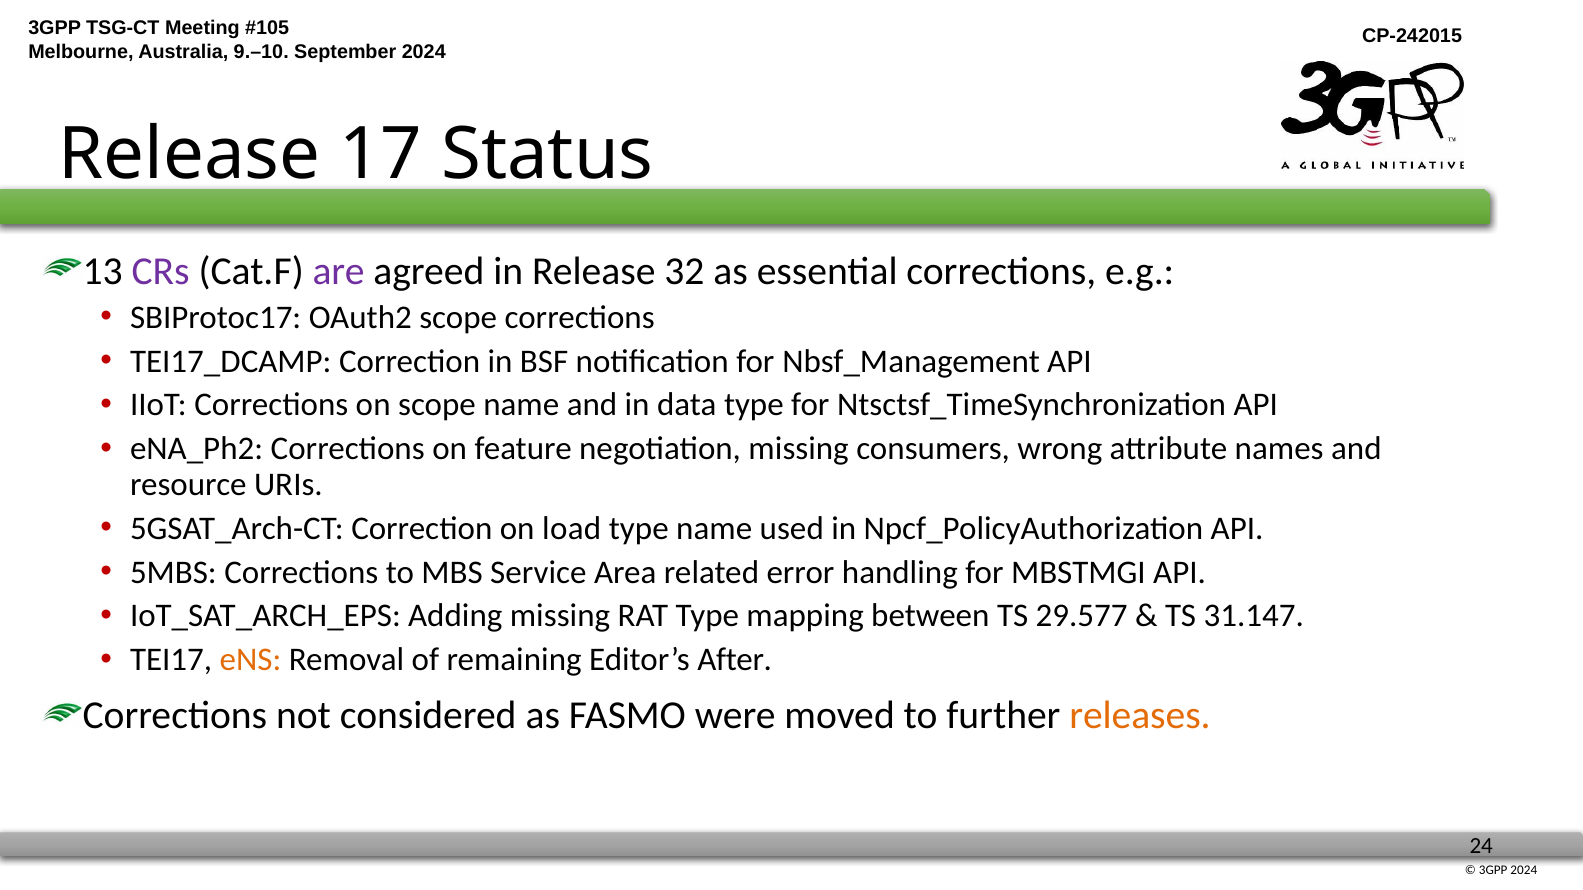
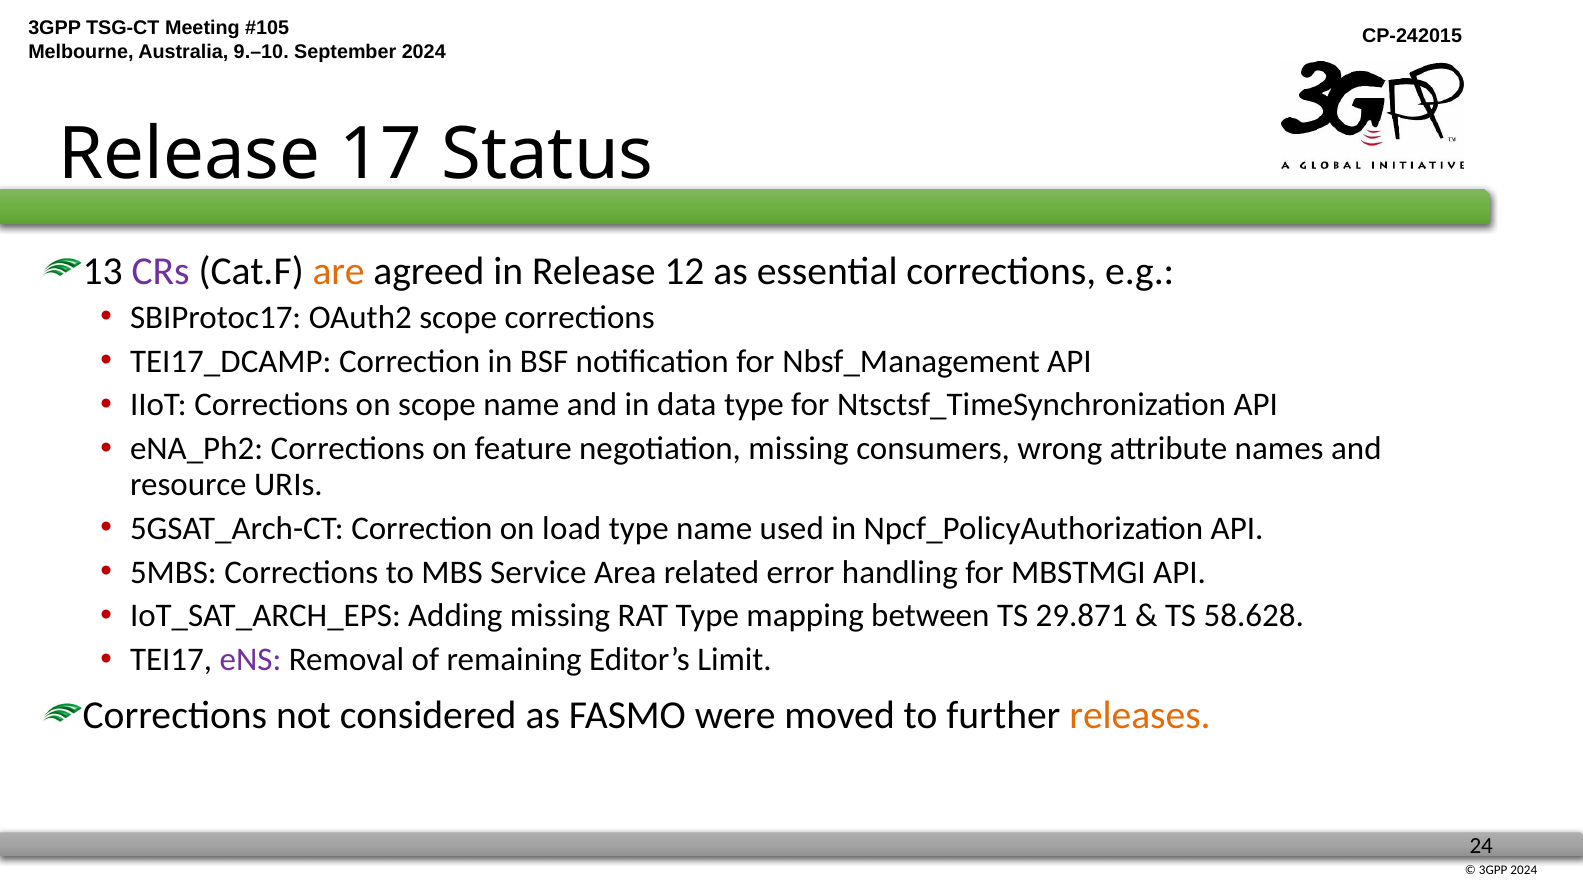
are colour: purple -> orange (339, 271)
32: 32 -> 12 (684, 271)
29.577: 29.577 -> 29.871 (1082, 616)
31.147: 31.147 -> 58.628 (1254, 616)
eNS colour: orange -> purple (250, 660)
After: After -> Limit (735, 660)
